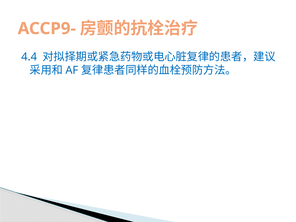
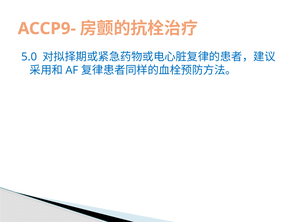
4.4: 4.4 -> 5.0 (29, 57)
